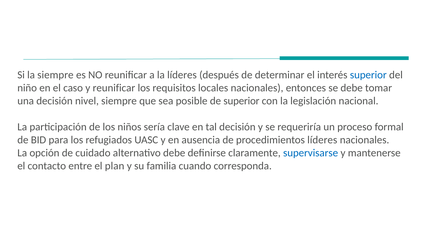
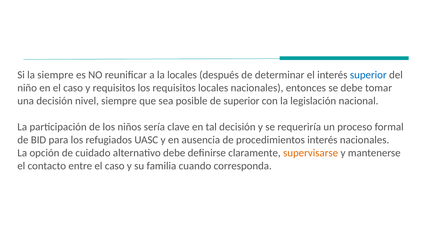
la líderes: líderes -> locales (182, 75)
y reunificar: reunificar -> requisitos (114, 88)
procedimientos líderes: líderes -> interés (322, 140)
supervisarse colour: blue -> orange (311, 153)
entre el plan: plan -> caso (115, 166)
